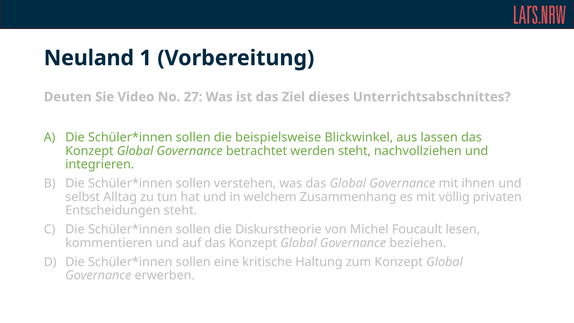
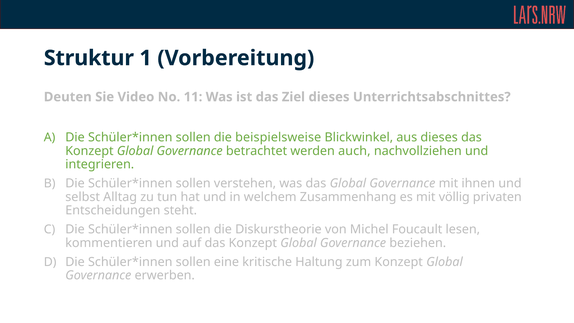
Neuland: Neuland -> Struktur (89, 58)
27: 27 -> 11 (193, 97)
aus lassen: lassen -> dieses (439, 137)
werden steht: steht -> auch (354, 151)
